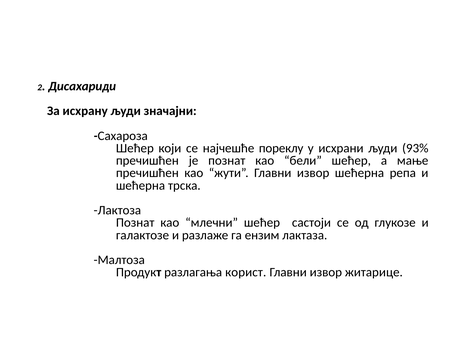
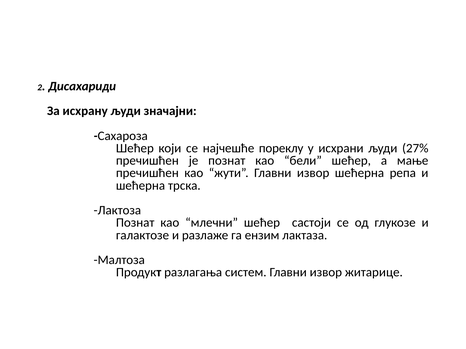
93%: 93% -> 27% (415, 148)
корист: корист -> систем (246, 273)
